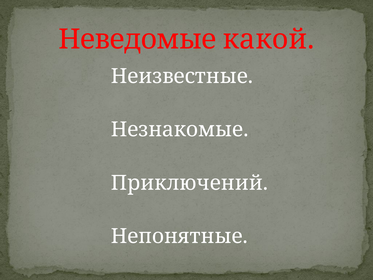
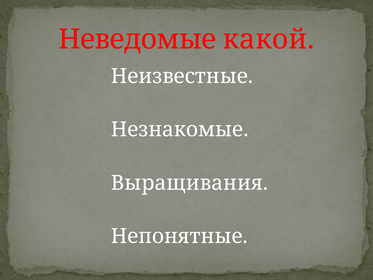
Приключений: Приключений -> Выращивания (189, 183)
